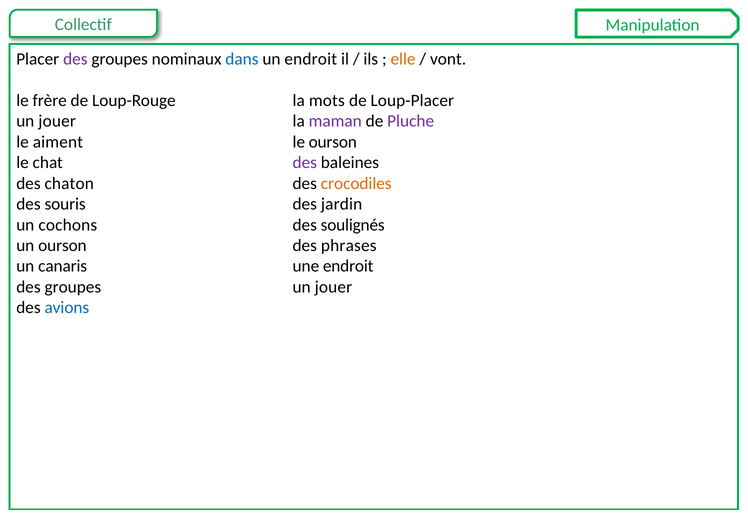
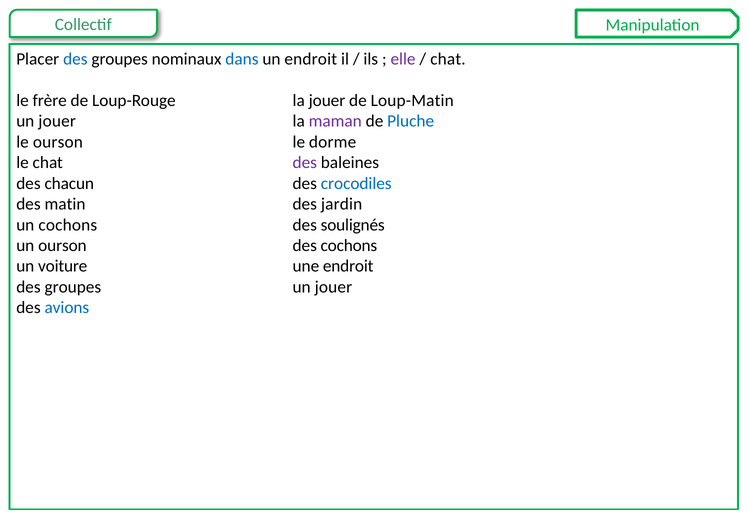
des colour: purple -> blue (75, 59)
elle colour: orange -> purple (403, 59)
vont: vont -> chat (448, 59)
la mots: mots -> jouer (327, 101)
Loup-Placer: Loup-Placer -> Loup-Matin (412, 101)
Pluche colour: purple -> blue (411, 121)
le aiment: aiment -> ourson (58, 142)
le ourson: ourson -> dorme (333, 142)
chaton: chaton -> chacun (69, 183)
crocodiles colour: orange -> blue (356, 183)
souris: souris -> matin (65, 204)
des phrases: phrases -> cochons (349, 246)
canaris: canaris -> voiture (63, 266)
